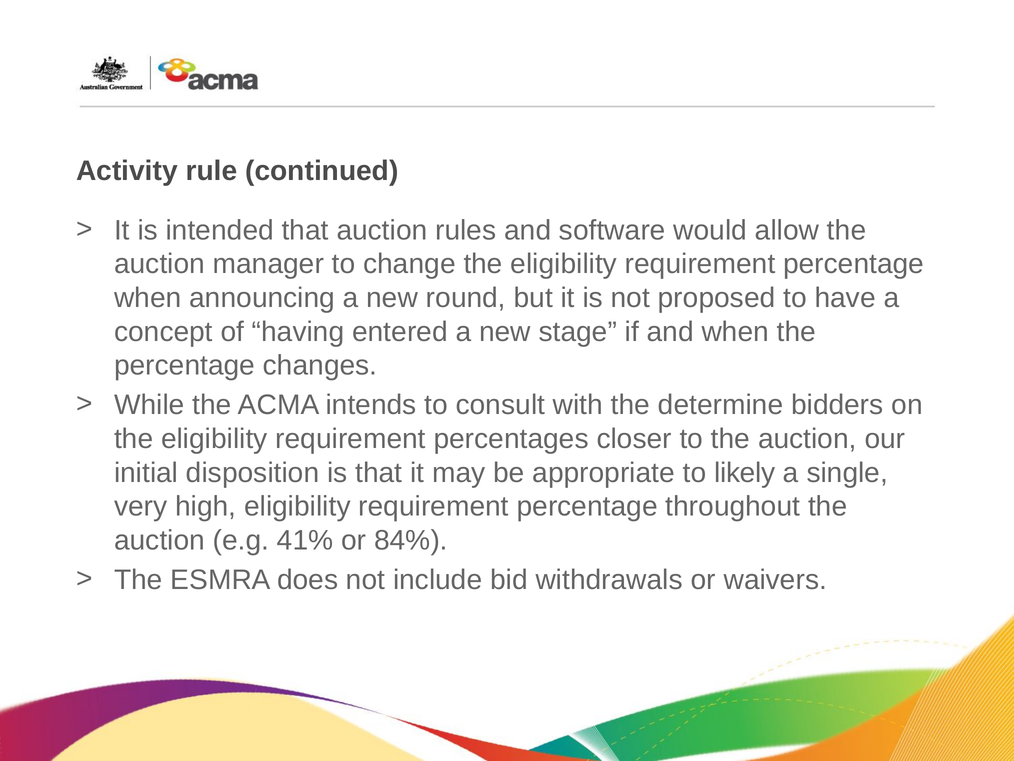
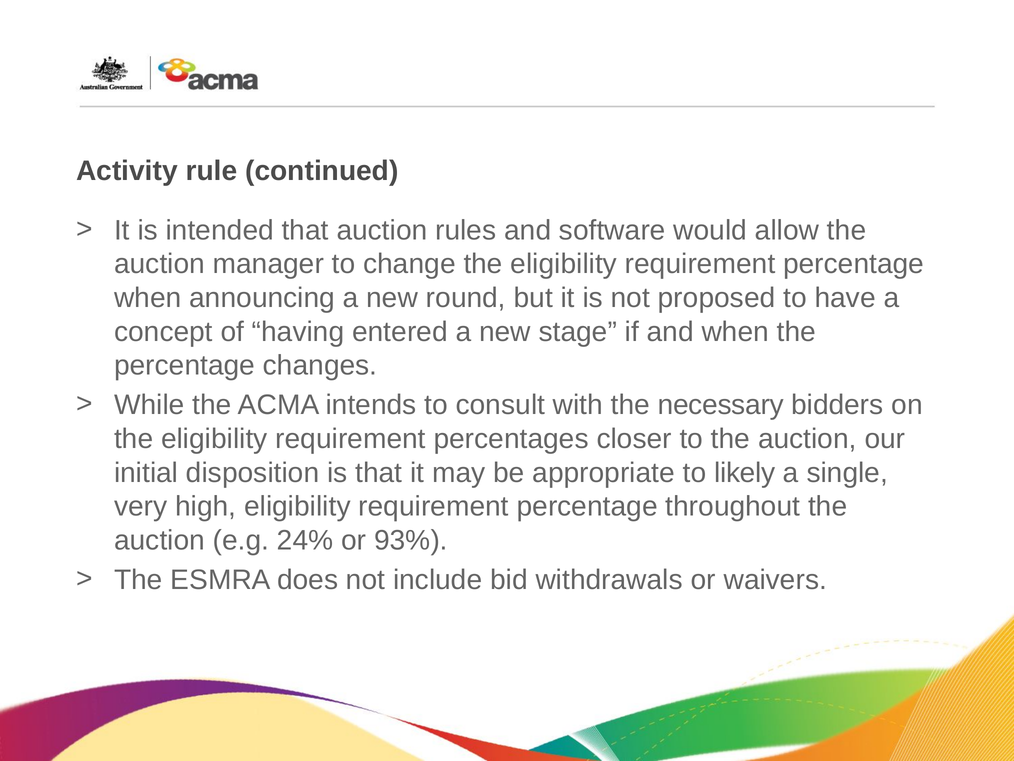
determine: determine -> necessary (721, 405)
41%: 41% -> 24% (305, 540)
84%: 84% -> 93% (411, 540)
